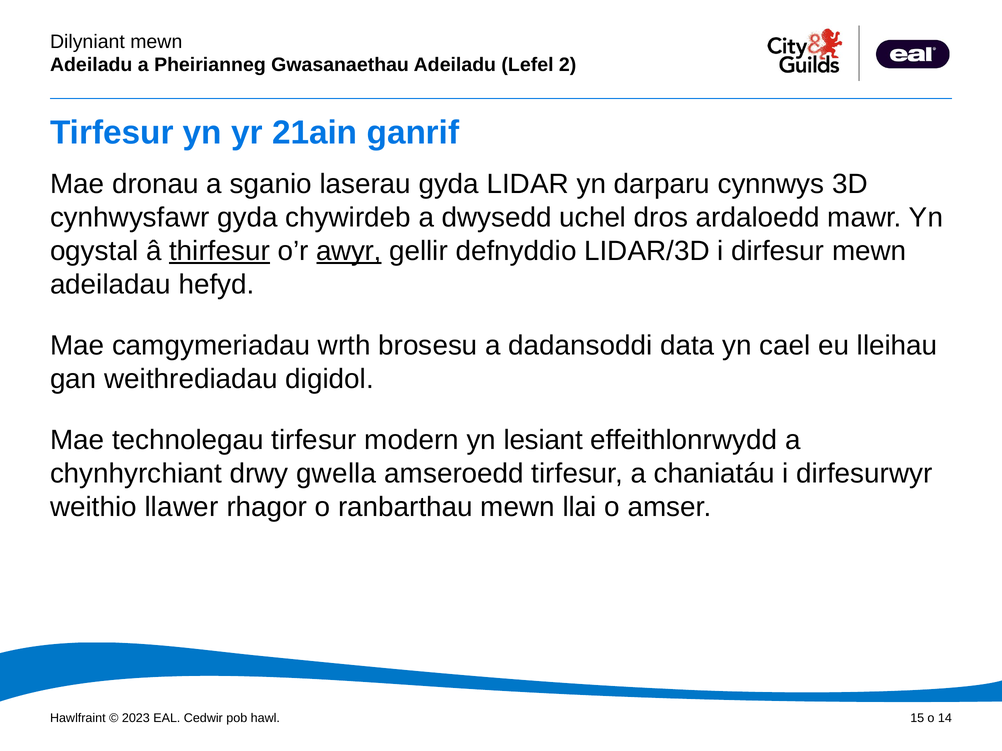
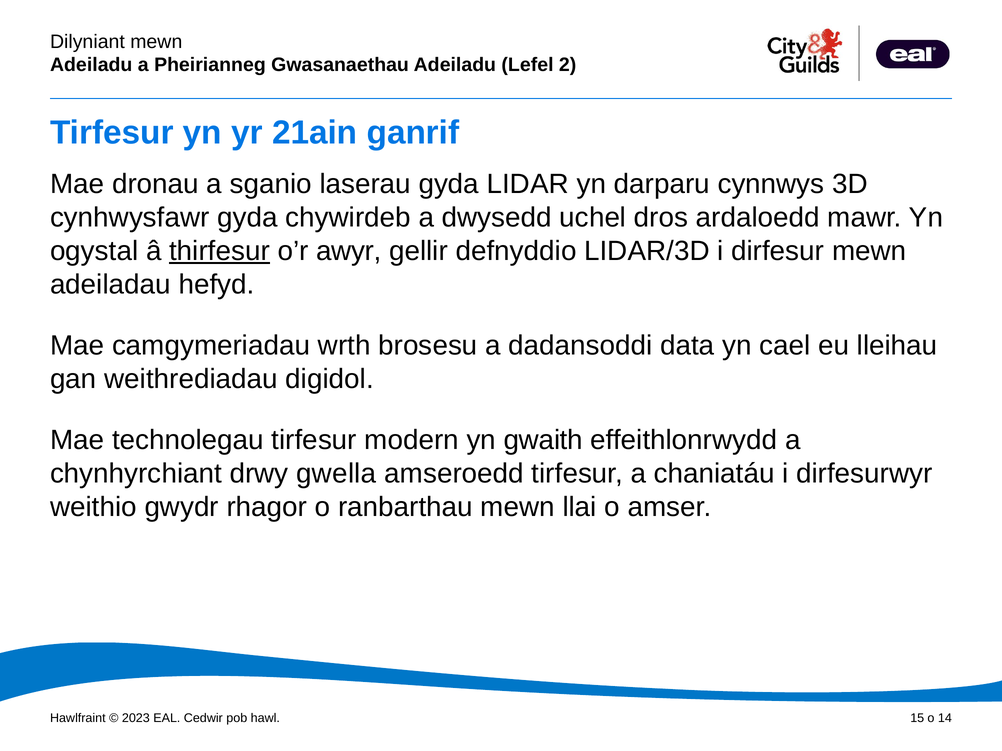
awyr underline: present -> none (349, 251)
lesiant: lesiant -> gwaith (543, 441)
llawer: llawer -> gwydr (182, 507)
